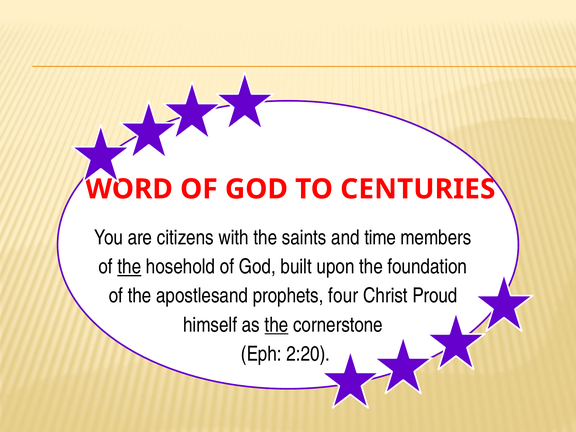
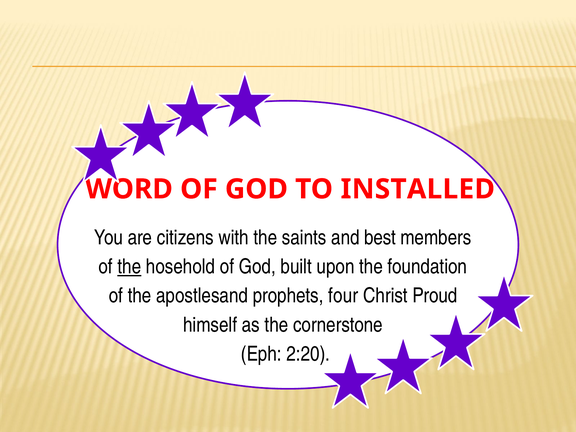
CENTURIES: CENTURIES -> INSTALLED (418, 189)
time: time -> best (380, 238)
the underline: present -> none (276, 325)
